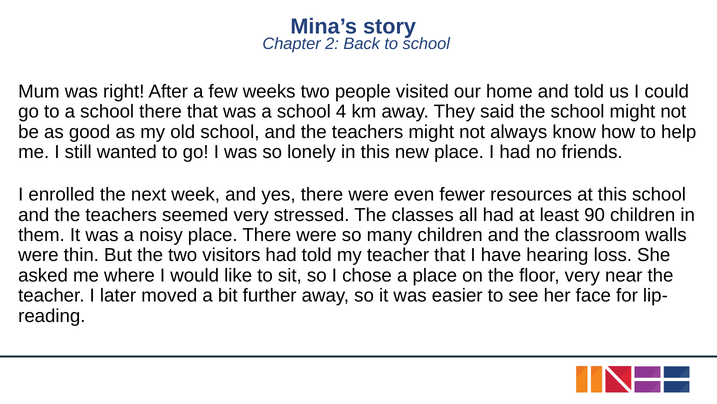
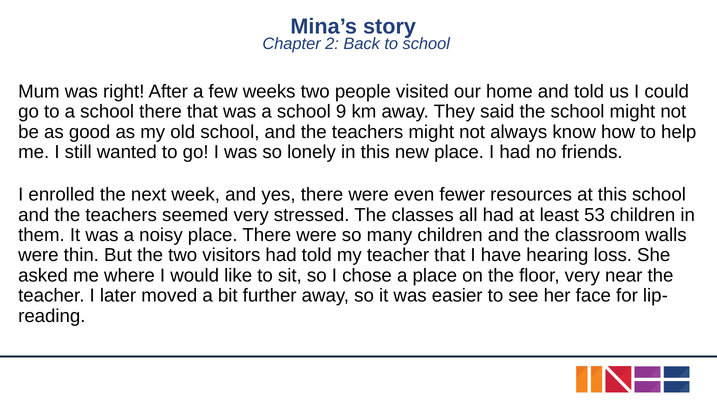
4: 4 -> 9 (341, 112)
90: 90 -> 53 (595, 215)
